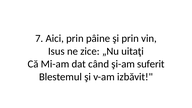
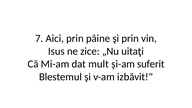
când: când -> mult (99, 64)
